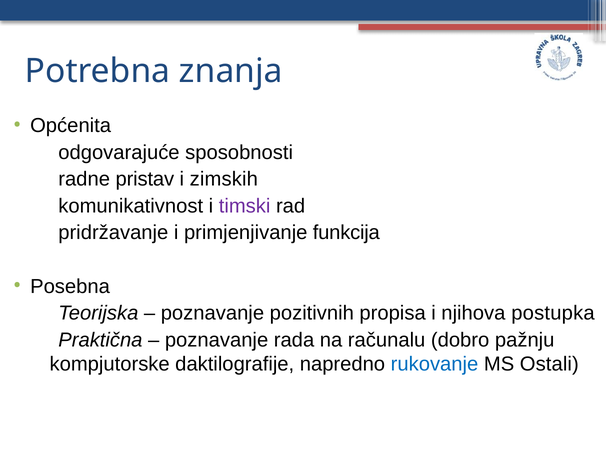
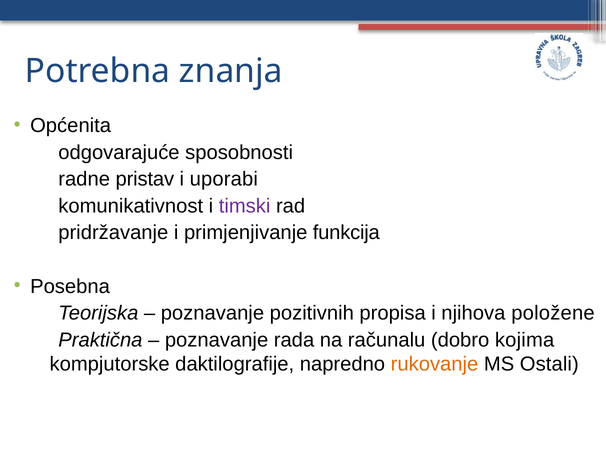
zimskih: zimskih -> uporabi (224, 179)
postupka: postupka -> položene (553, 313)
pažnju: pažnju -> kojima (525, 340)
rukovanje colour: blue -> orange (435, 364)
